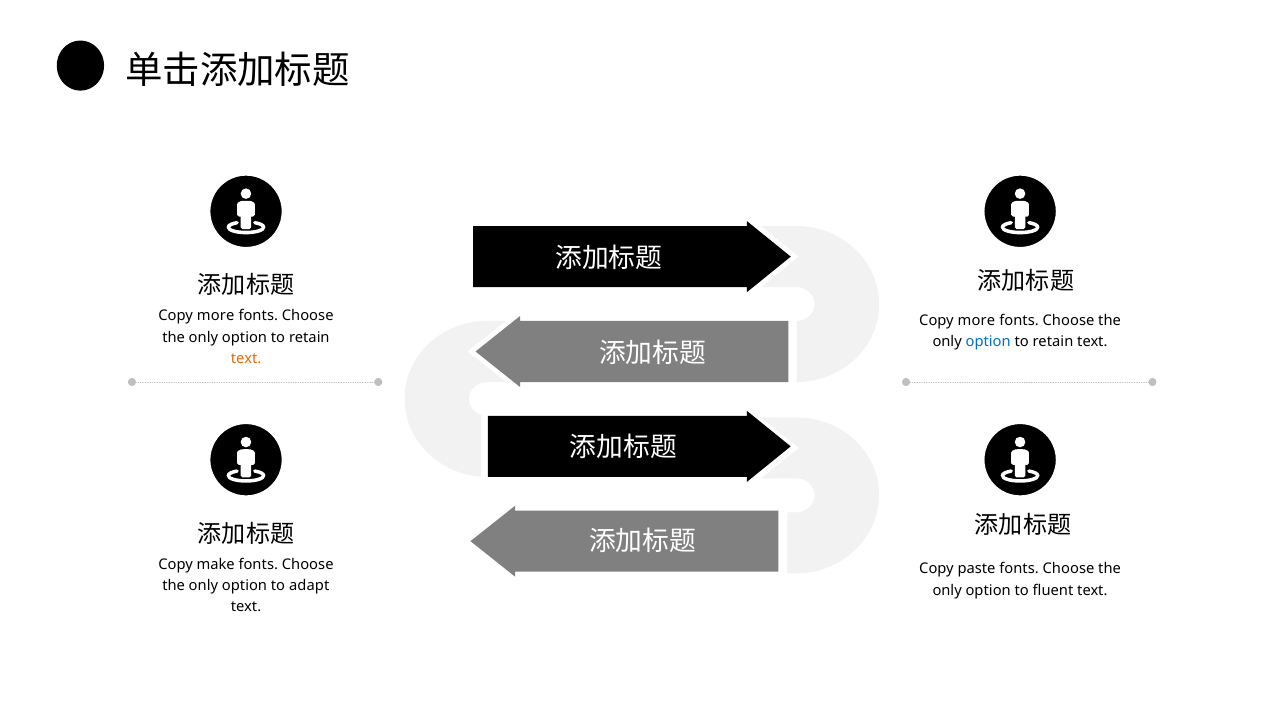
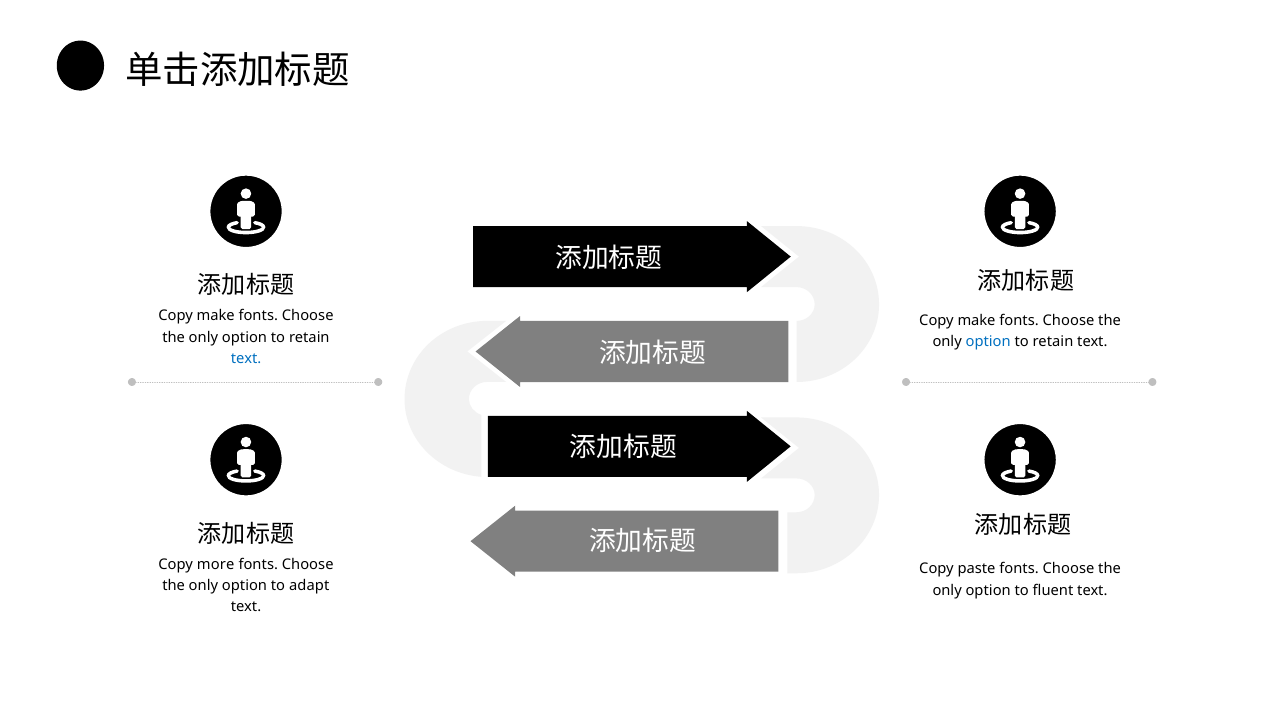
more: more -> make (216, 316)
more: more -> make (977, 321)
text colour: orange -> blue (246, 359)
make: make -> more (216, 565)
